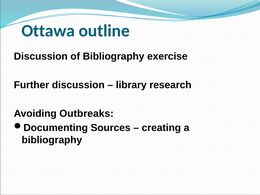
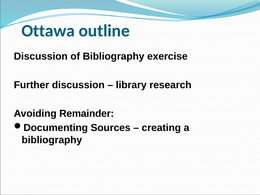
Outbreaks: Outbreaks -> Remainder (87, 114)
